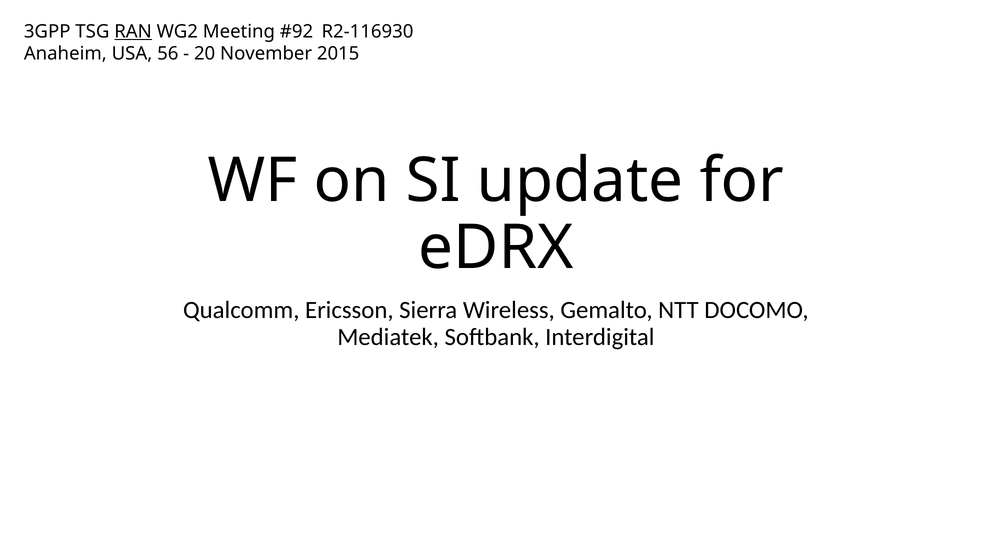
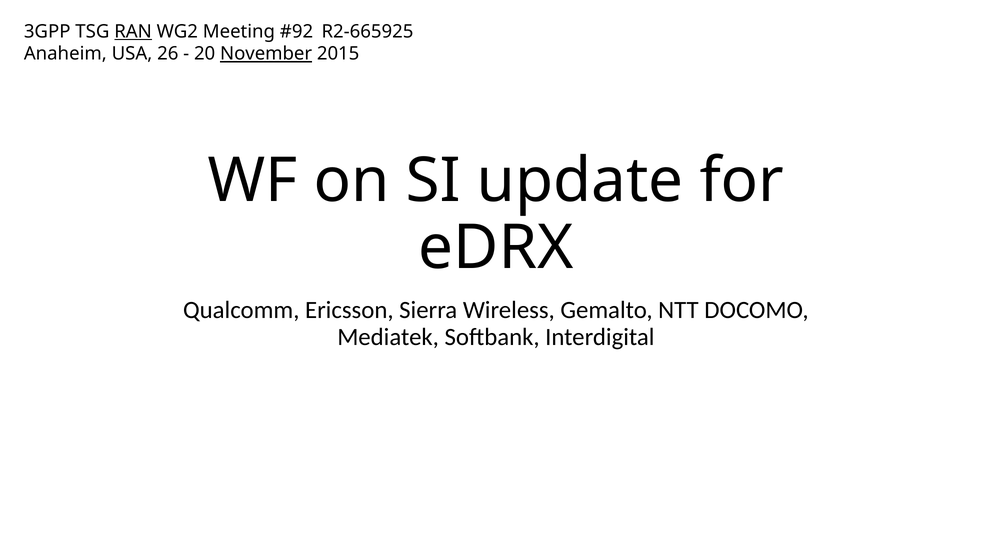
R2-116930: R2-116930 -> R2-665925 (367, 31)
56: 56 -> 26 (168, 54)
November underline: none -> present (266, 54)
